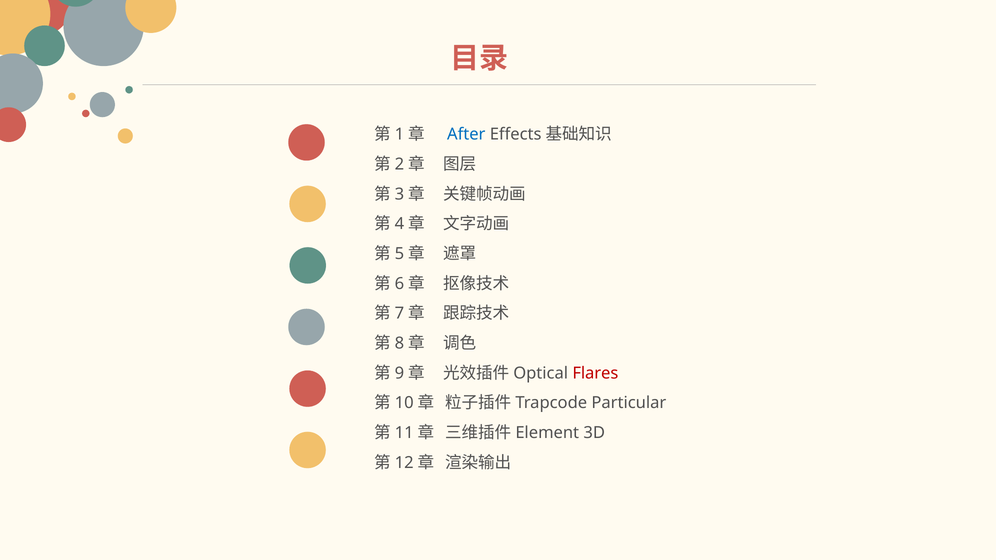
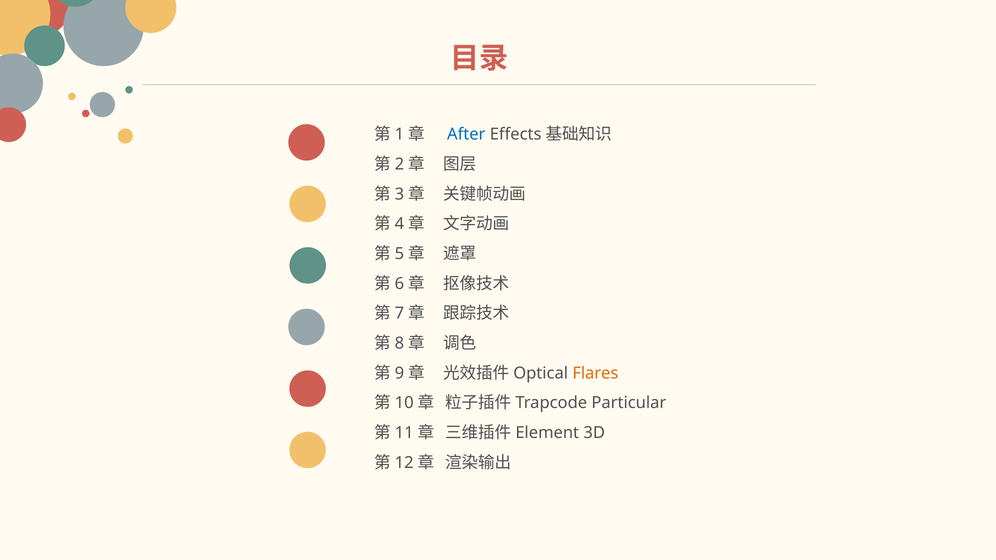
Flares colour: red -> orange (595, 373)
